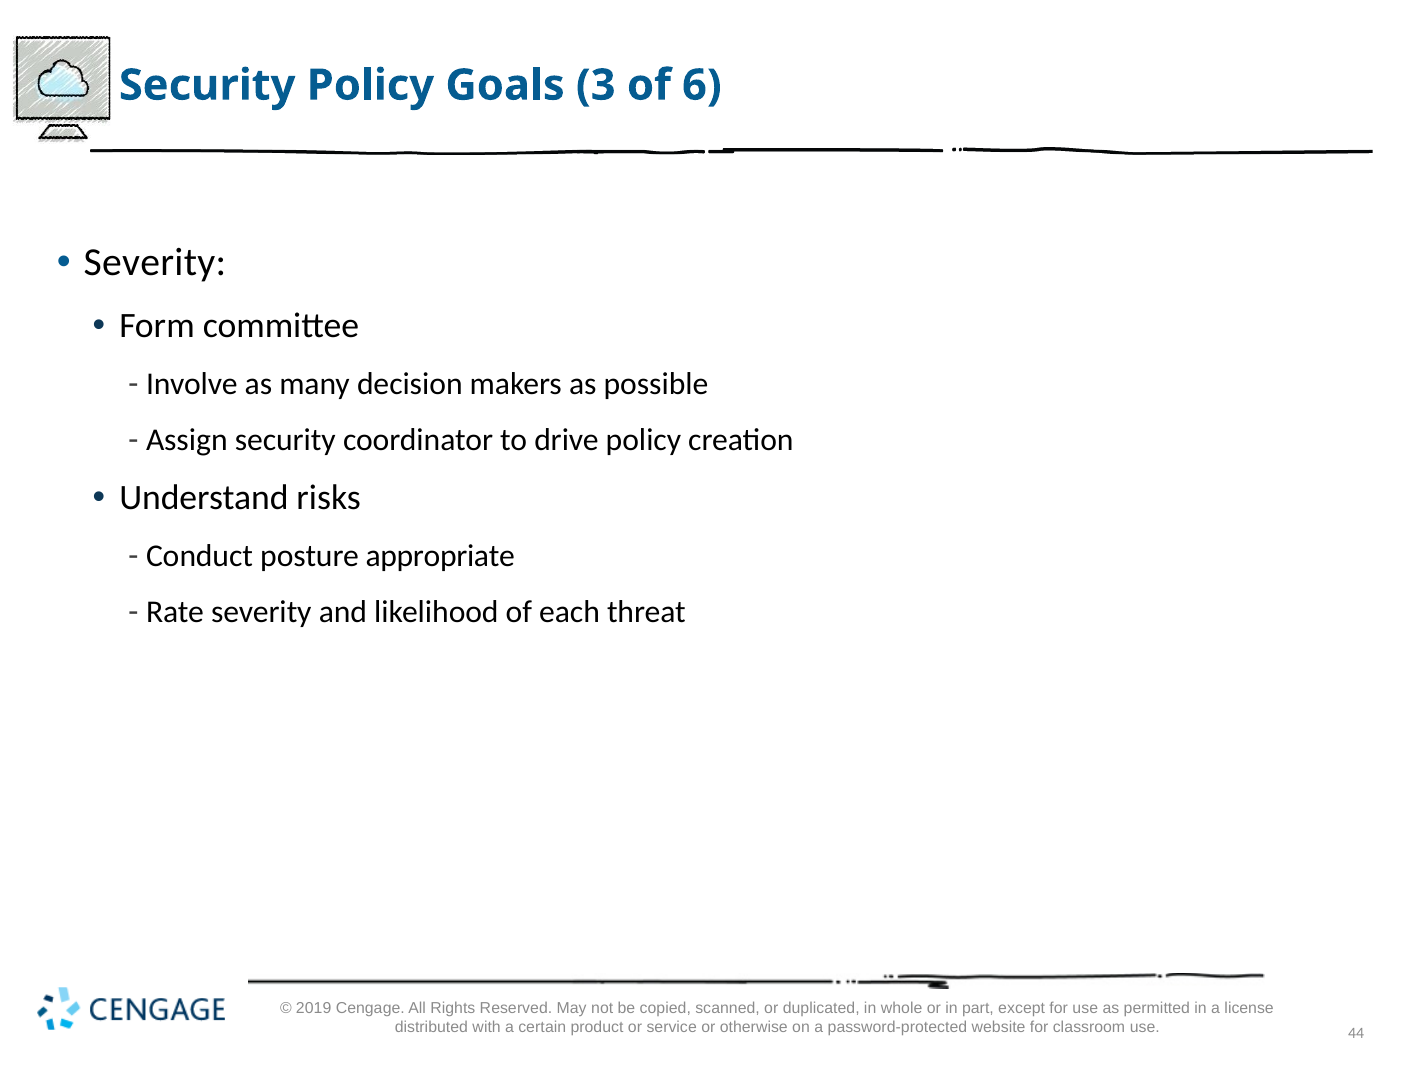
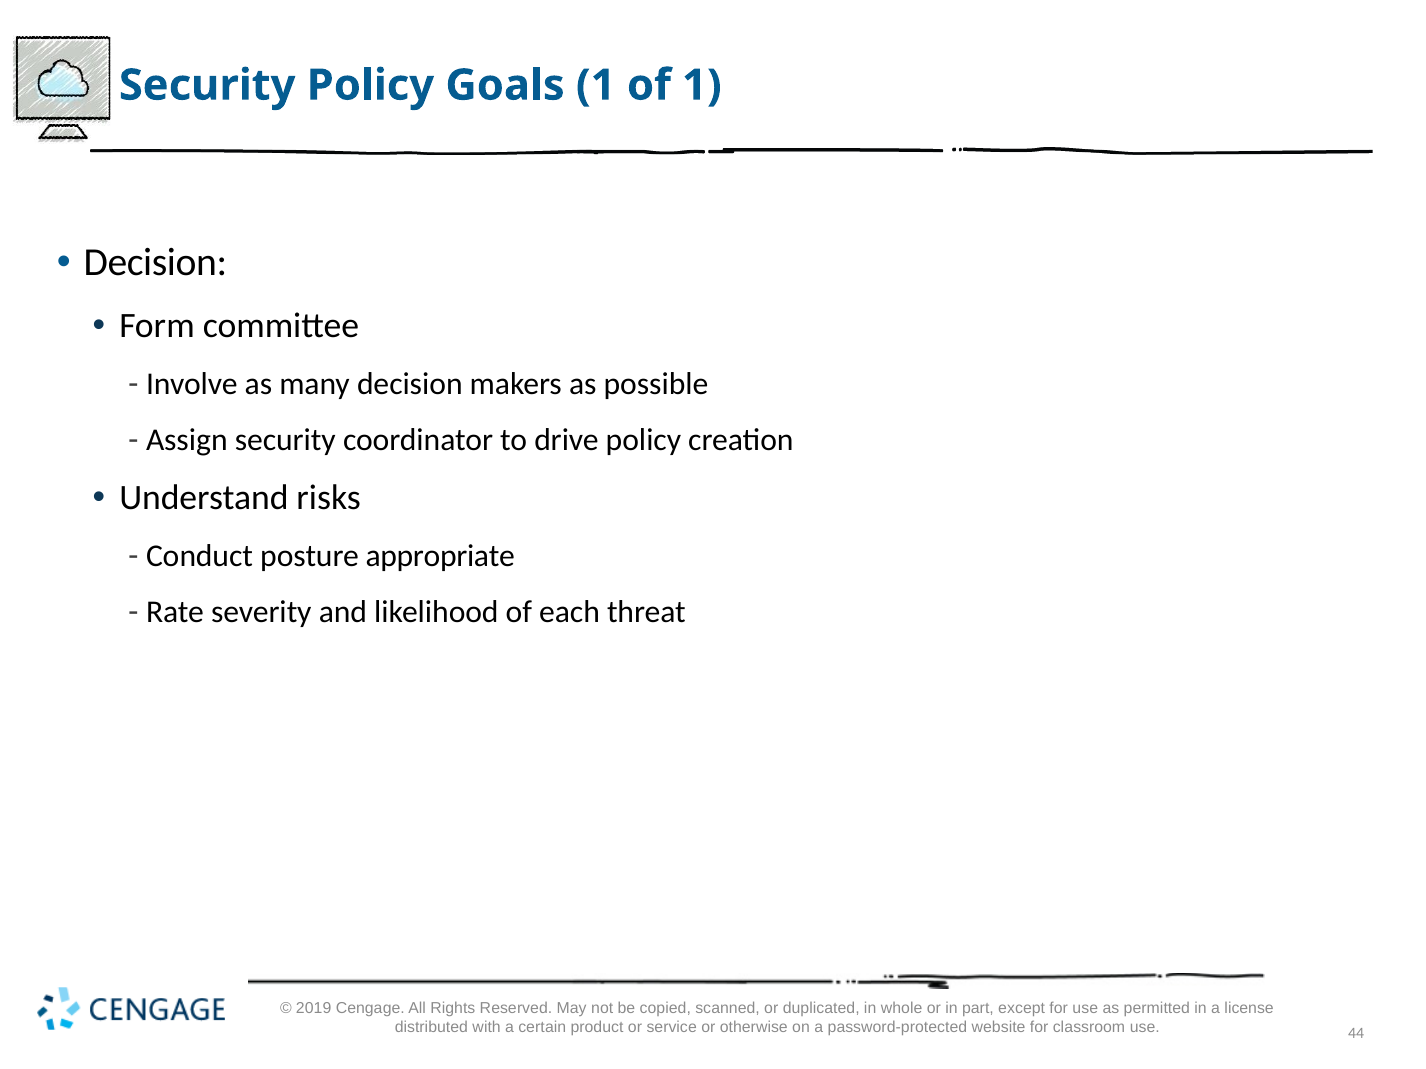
Goals 3: 3 -> 1 (596, 85)
of 6: 6 -> 1 (702, 85)
Severity: Severity -> Decision (155, 263)
